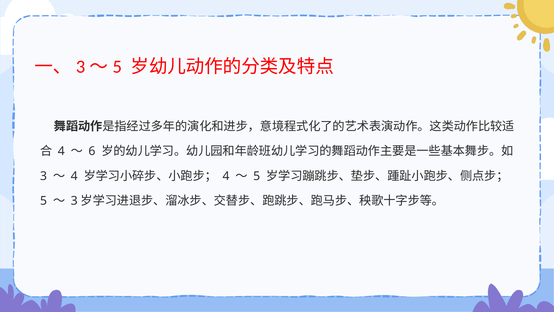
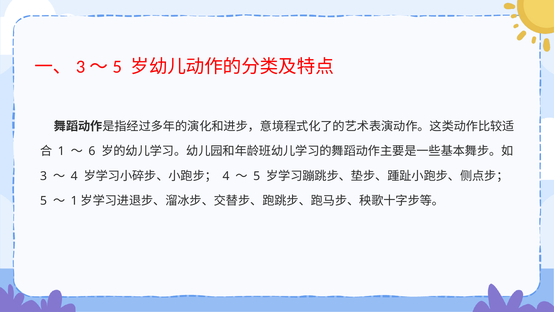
4: 4 -> 1 (61, 151)
3: 3 -> 1 (74, 201)
